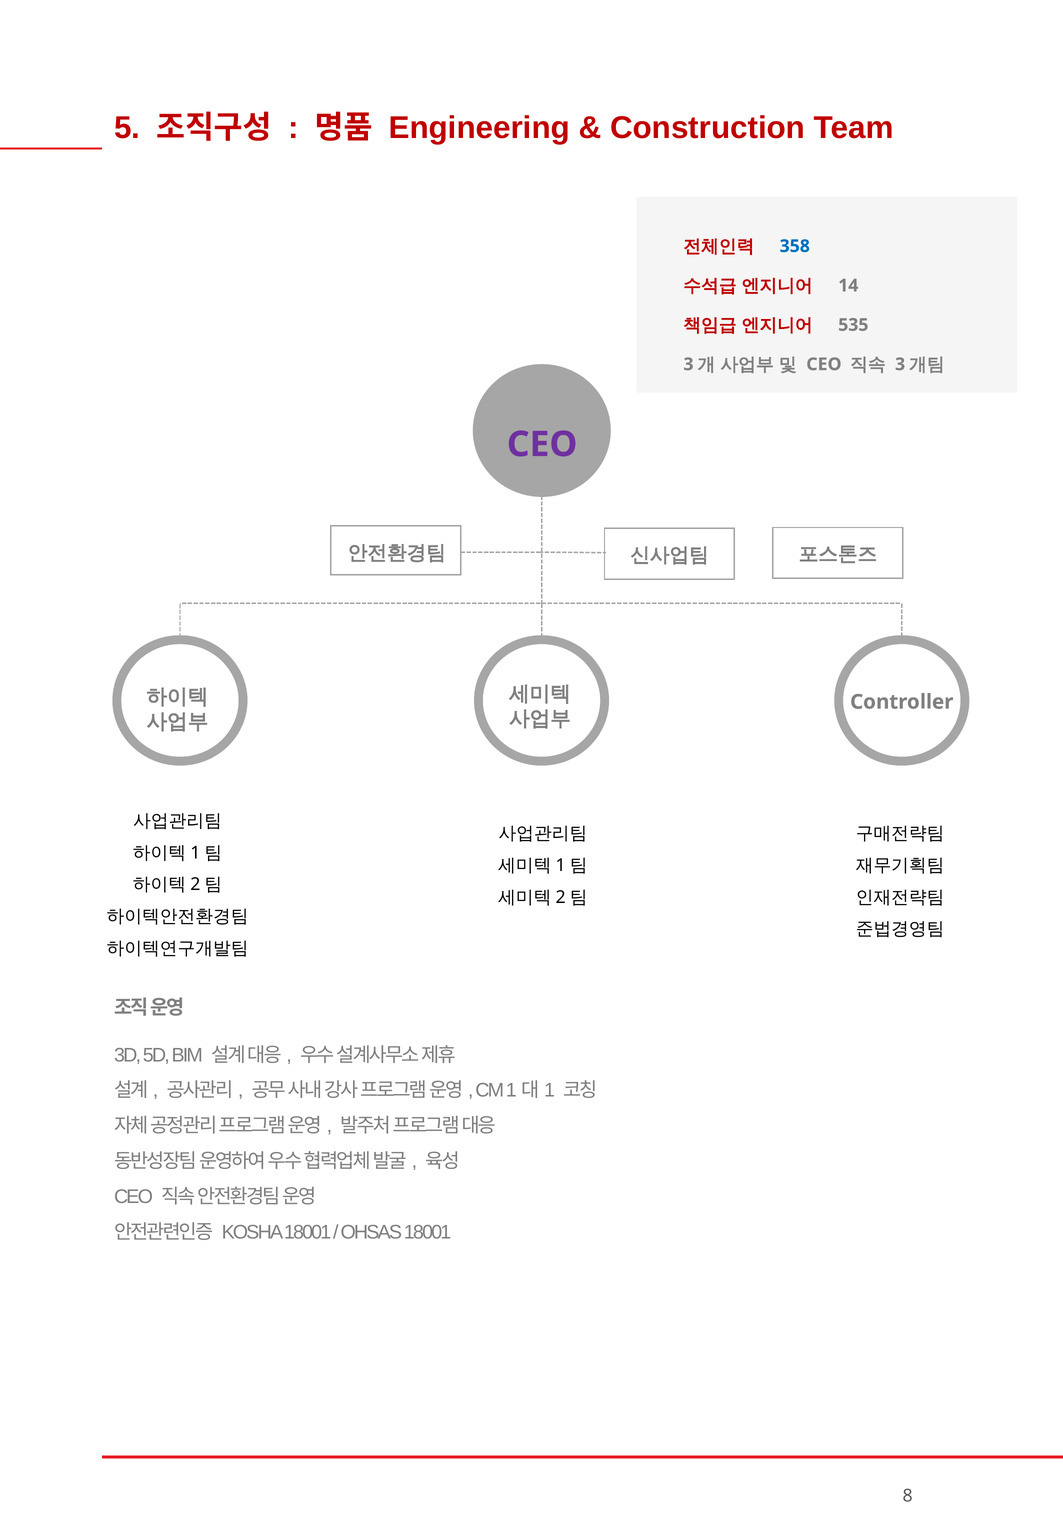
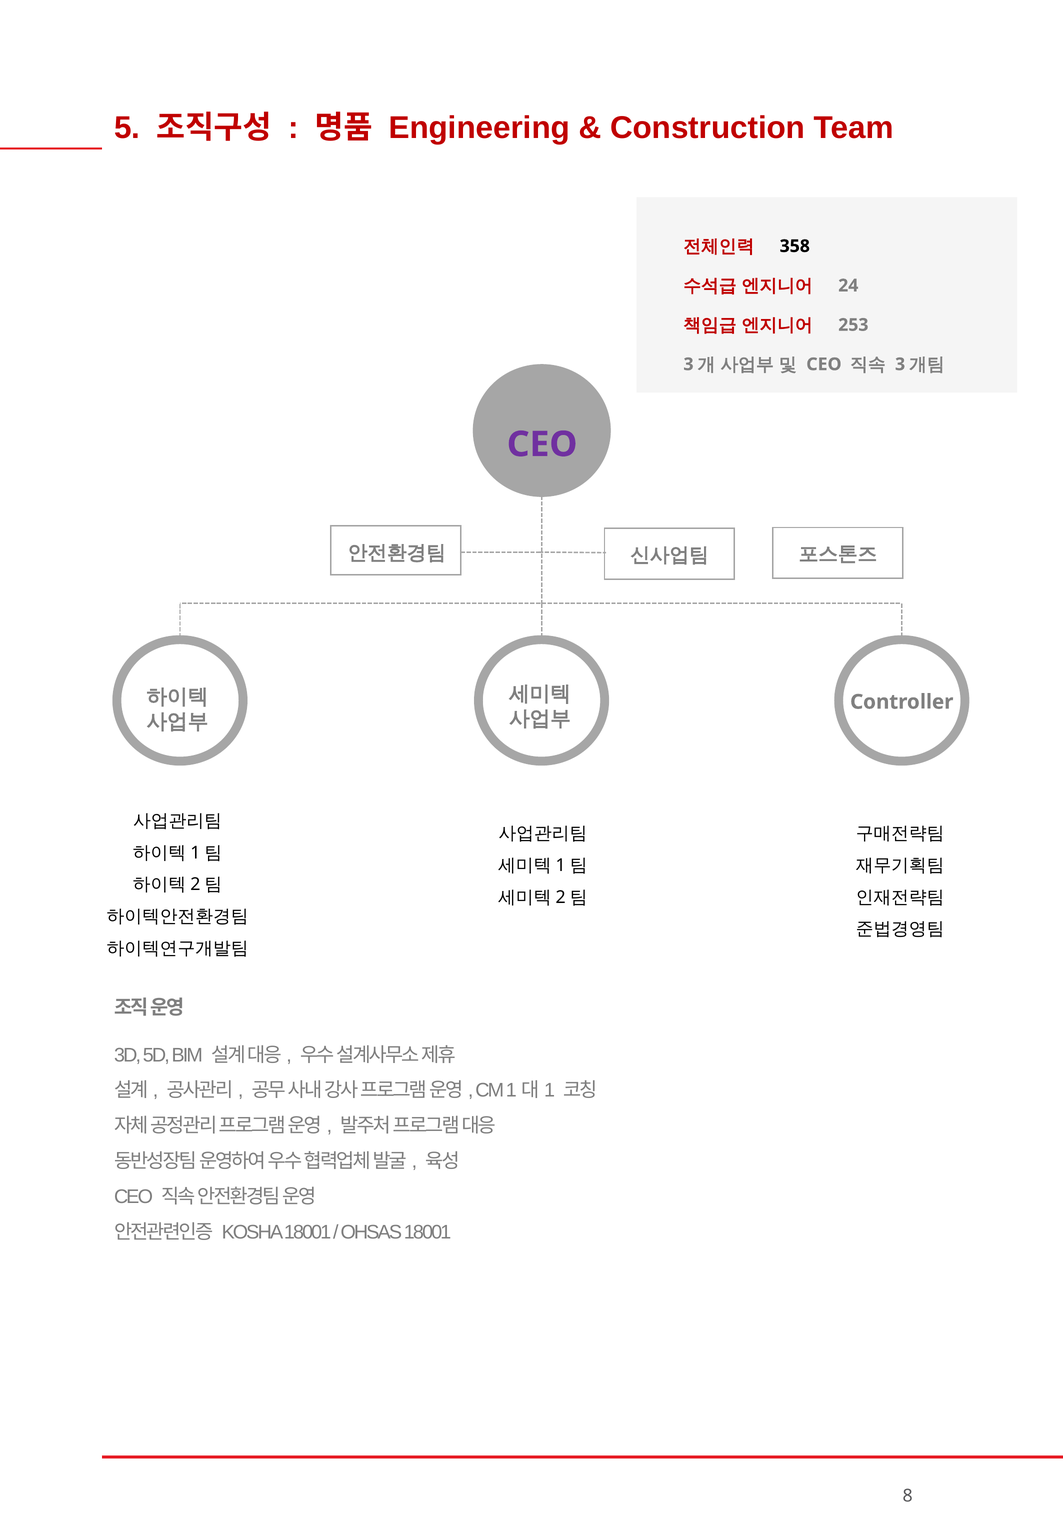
358 colour: blue -> black (795, 246)
14: 14 -> 24 (848, 286)
535: 535 -> 253 (853, 325)
